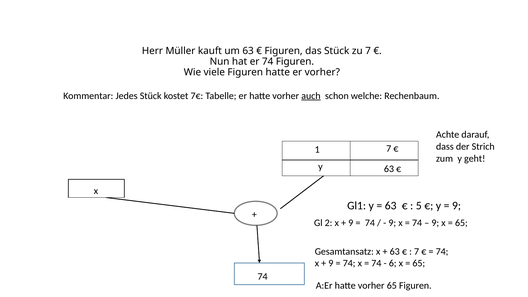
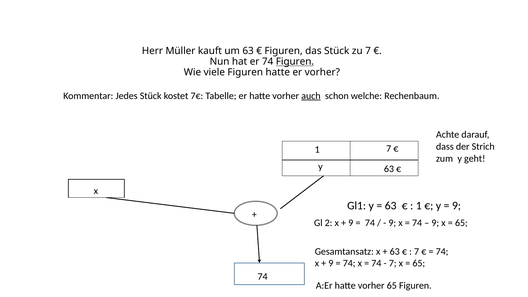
Figuren underline: none -> present (295, 62)
5: 5 -> 1 (419, 206)
6: 6 -> 7 (393, 263)
